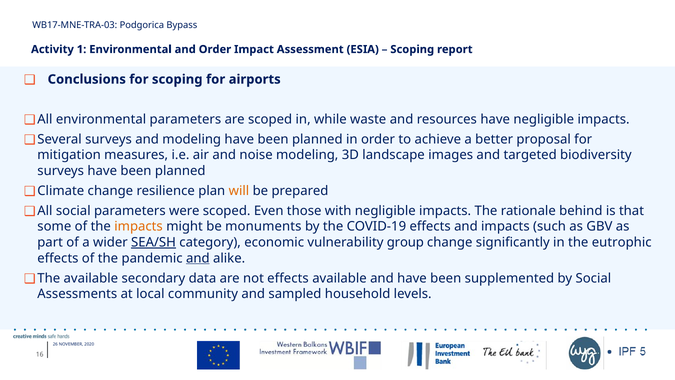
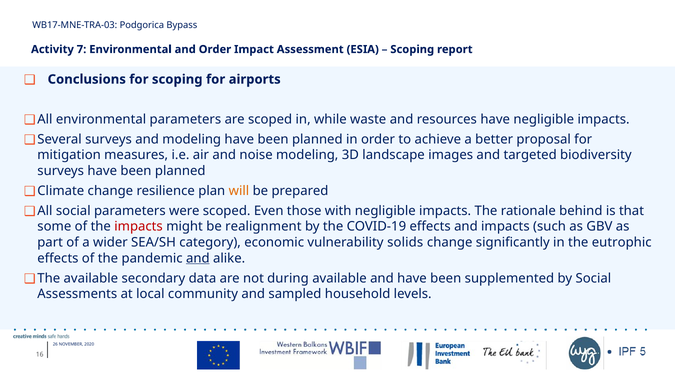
1: 1 -> 7 (82, 49)
impacts colour: orange -> red (139, 226)
monuments: monuments -> realignment (263, 226)
SEA/SH underline: present -> none (153, 242)
group: group -> solids (405, 242)
not effects: effects -> during (288, 278)
